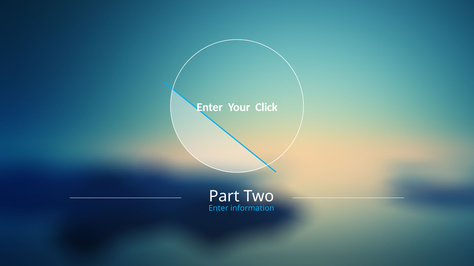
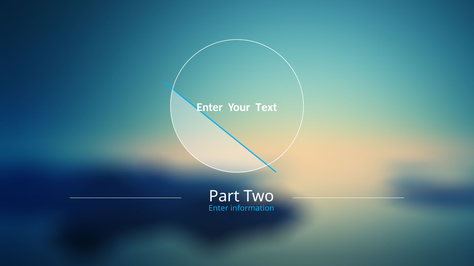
Click: Click -> Text (266, 107)
